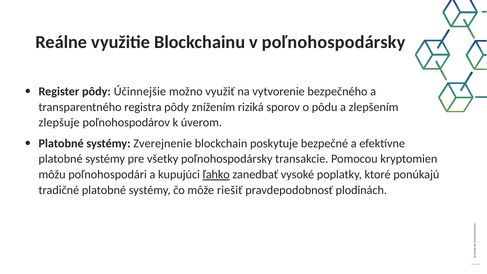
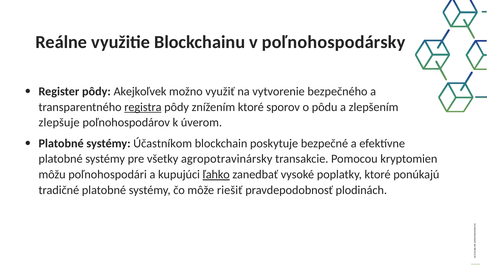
Účinnejšie: Účinnejšie -> Akejkoľvek (140, 91)
registra underline: none -> present (143, 107)
znížením riziká: riziká -> ktoré (251, 107)
Zverejnenie: Zverejnenie -> Účastníkom (163, 143)
všetky poľnohospodársky: poľnohospodársky -> agropotravinársky (227, 159)
